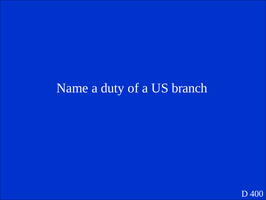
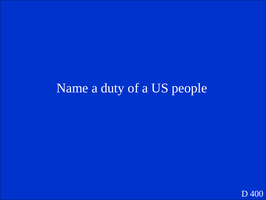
branch: branch -> people (189, 88)
